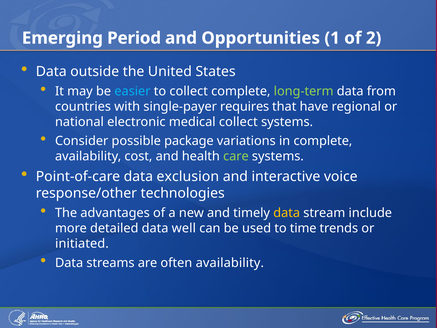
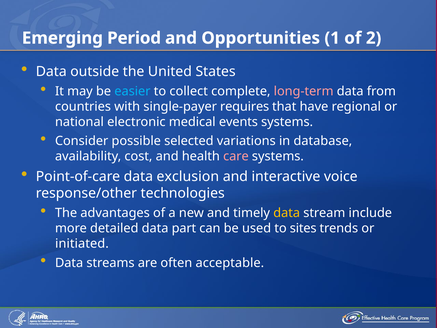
long-term colour: light green -> pink (304, 91)
medical collect: collect -> events (238, 122)
package: package -> selected (189, 141)
in complete: complete -> database (323, 141)
care colour: light green -> pink (236, 156)
well: well -> part (184, 228)
time: time -> sites (303, 228)
often availability: availability -> acceptable (230, 263)
